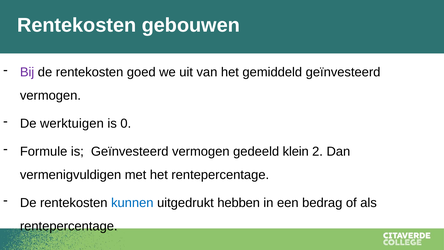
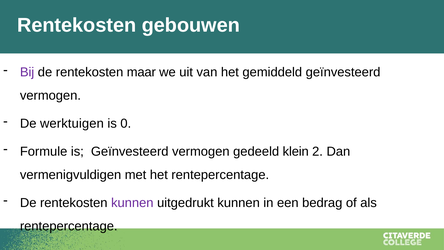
goed: goed -> maar (141, 72)
kunnen colour: blue -> purple (132, 203)
uitgedrukt hebben: hebben -> kunnen (239, 203)
